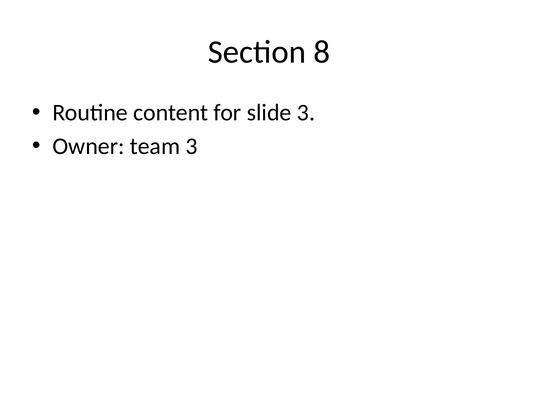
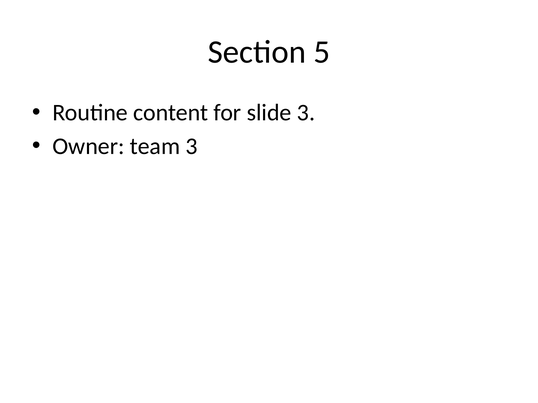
8: 8 -> 5 (322, 52)
